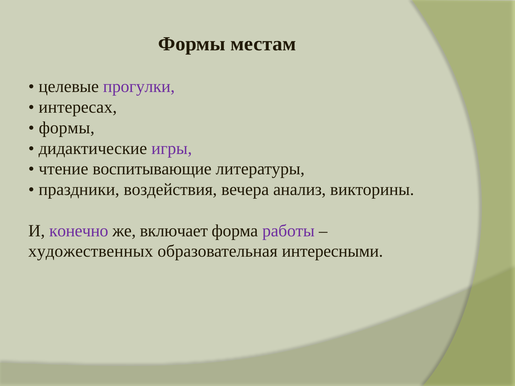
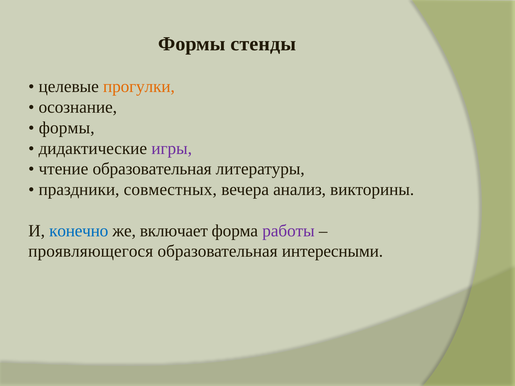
местам: местам -> стенды (263, 44)
прогулки colour: purple -> orange (139, 87)
интересах: интересах -> осознание (78, 107)
чтение воспитывающие: воспитывающие -> образовательная (152, 169)
воздействия: воздействия -> совместных (170, 190)
конечно colour: purple -> blue (79, 231)
художественных: художественных -> проявляющегося (91, 251)
